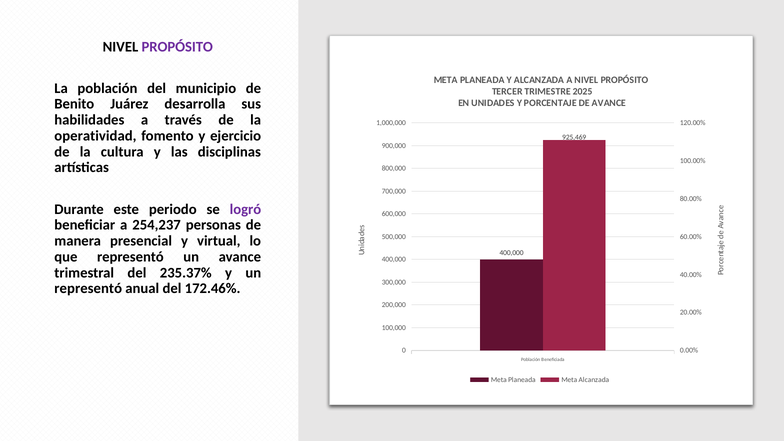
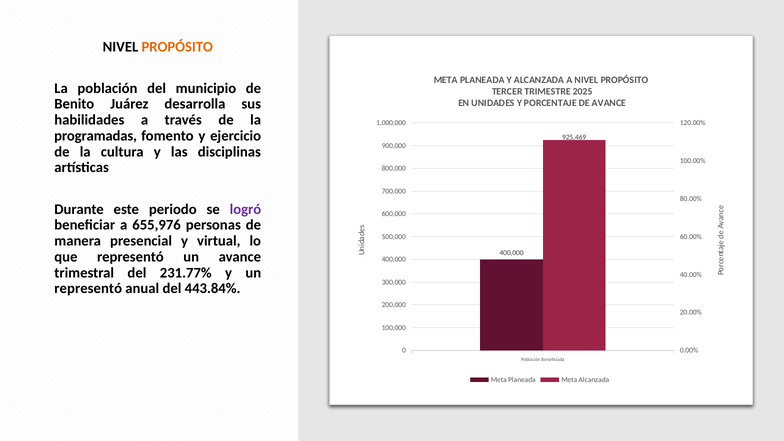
PROPÓSITO colour: purple -> orange (177, 47)
operatividad: operatividad -> programadas (96, 136)
254,237: 254,237 -> 655,976 (157, 225)
235.37%: 235.37% -> 231.77% (186, 273)
172.46%: 172.46% -> 443.84% (213, 289)
